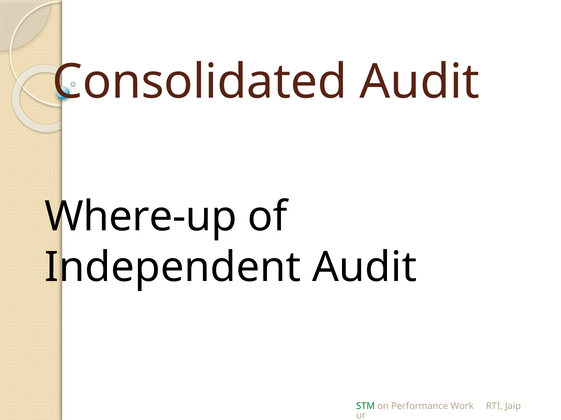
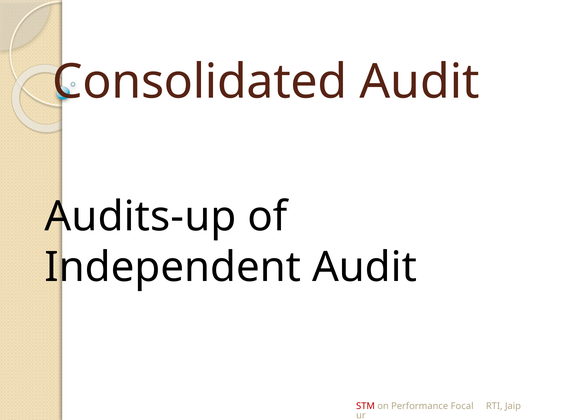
Where-up: Where-up -> Audits-up (141, 217)
STM colour: green -> red (366, 407)
Work: Work -> Focal (462, 407)
